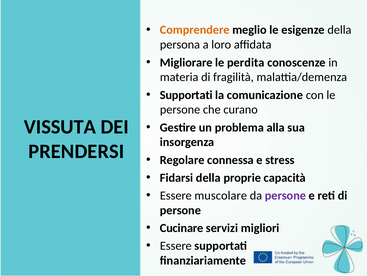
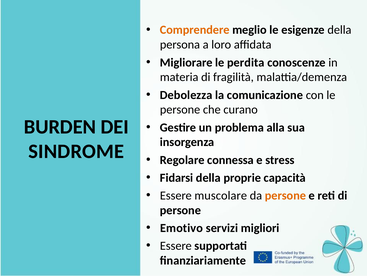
Supportati: Supportati -> Debolezza (186, 95)
VISSUTA: VISSUTA -> BURDEN (60, 127)
PRENDERSI: PRENDERSI -> SINDROME (76, 151)
persone colour: purple -> orange (285, 195)
Cucinare: Cucinare -> Emotivo (182, 227)
